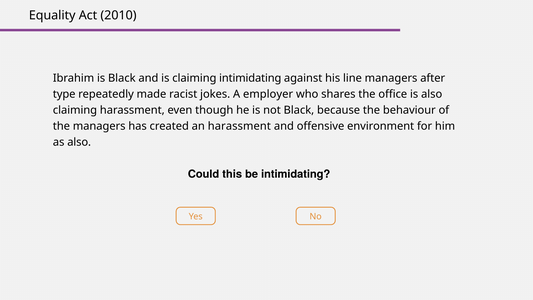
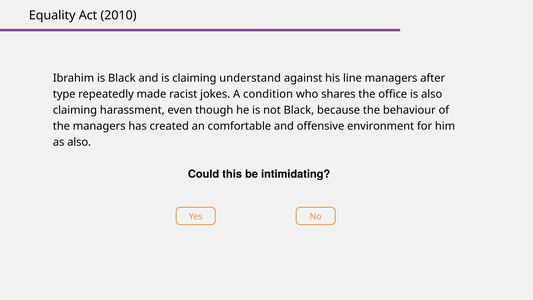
claiming intimidating: intimidating -> understand (250, 78)
employer: employer -> condition (268, 94)
an harassment: harassment -> comfortable (239, 126)
